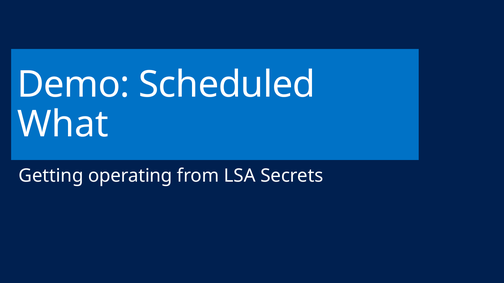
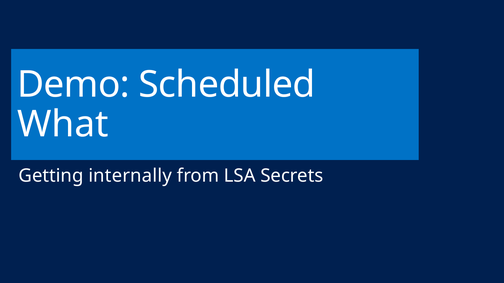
operating: operating -> internally (130, 176)
